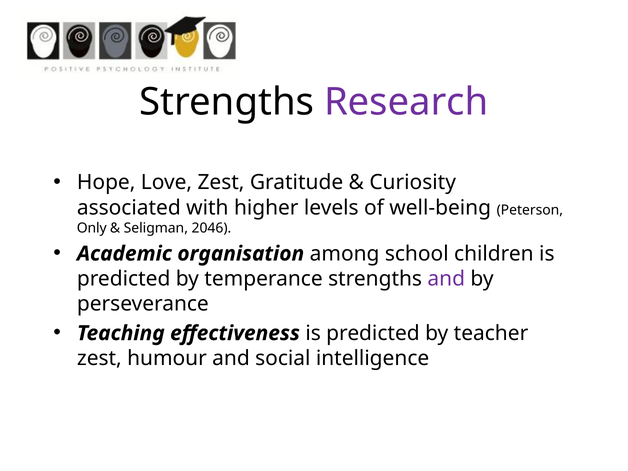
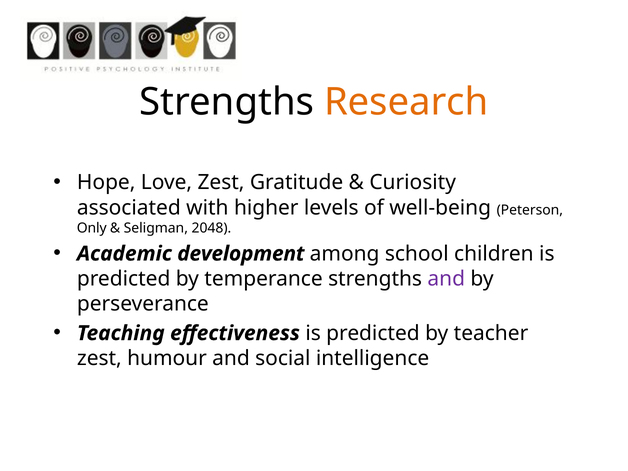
Research colour: purple -> orange (406, 102)
2046: 2046 -> 2048 (211, 228)
organisation: organisation -> development (241, 254)
